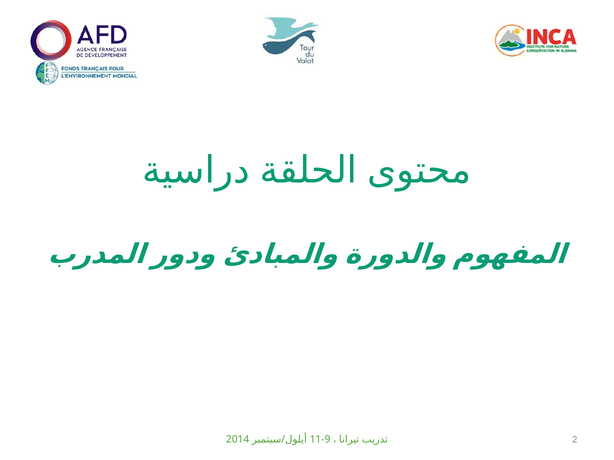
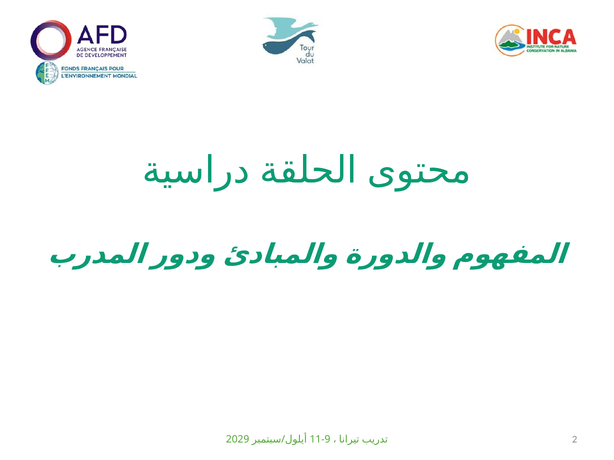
2014: 2014 -> 2029 (238, 440)
